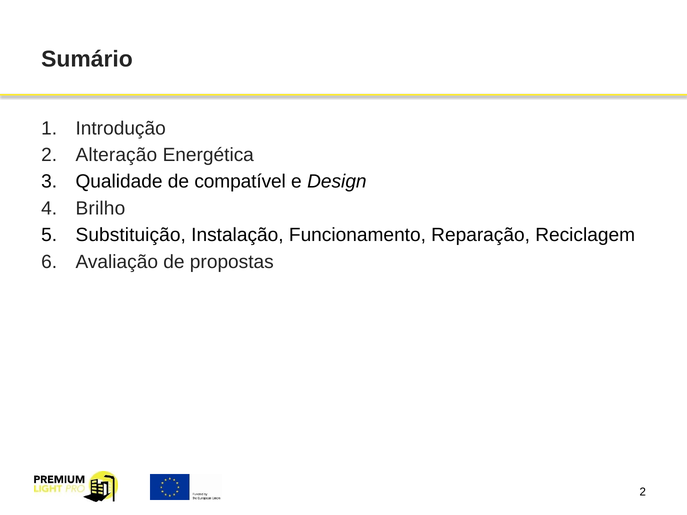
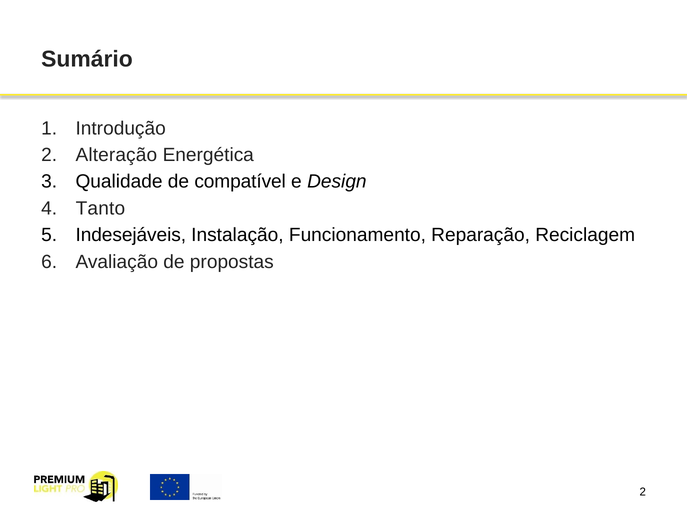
Brilho: Brilho -> Tanto (100, 208)
Substituição: Substituição -> Indesejáveis (131, 235)
